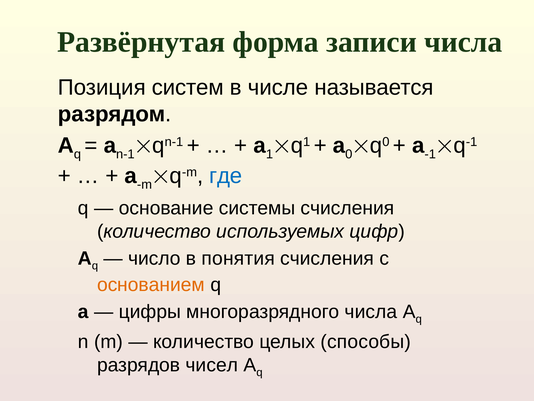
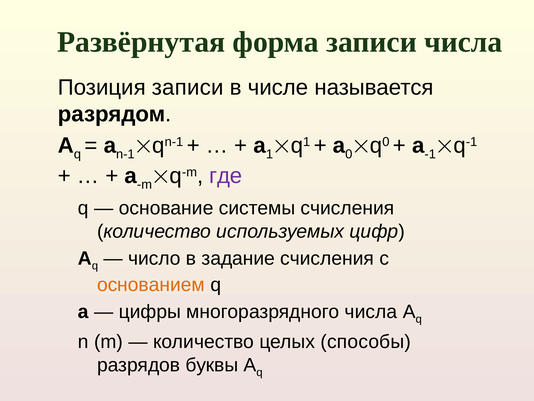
Позиция систем: систем -> записи (188, 87)
где colour: blue -> purple (226, 176)
понятия: понятия -> задание (238, 258)
чисел: чисел -> буквы (212, 365)
